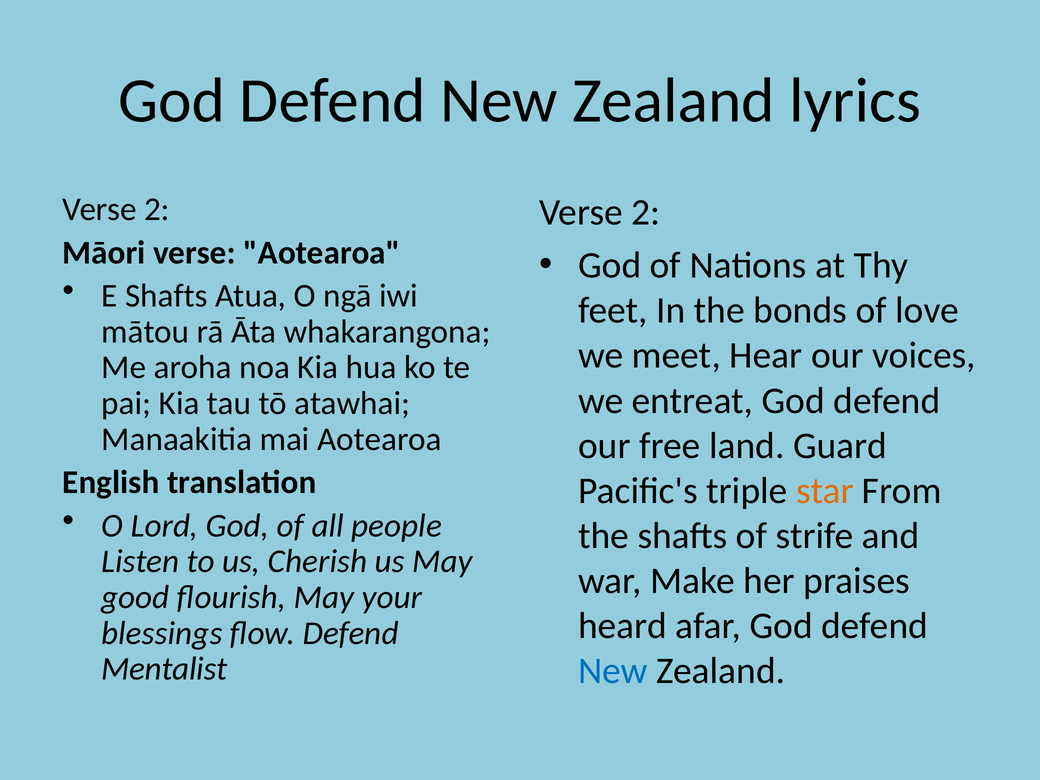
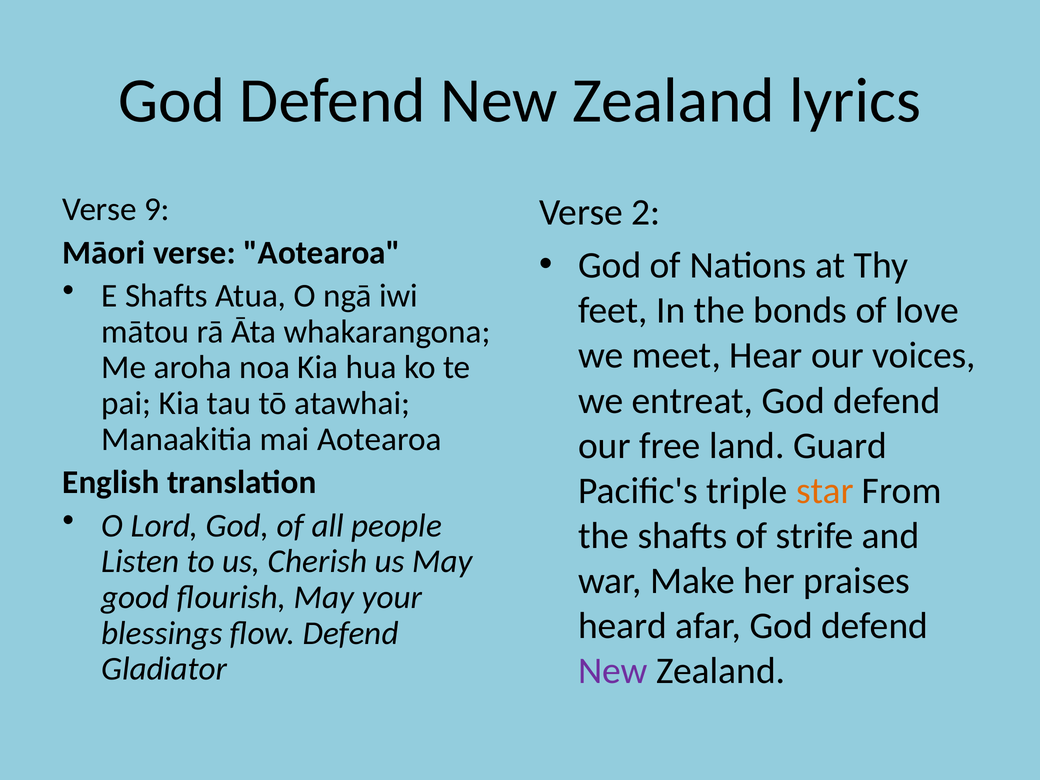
2: 2 -> 9 (157, 209)
Mentalist: Mentalist -> Gladiator (164, 669)
New colour: blue -> purple (613, 671)
